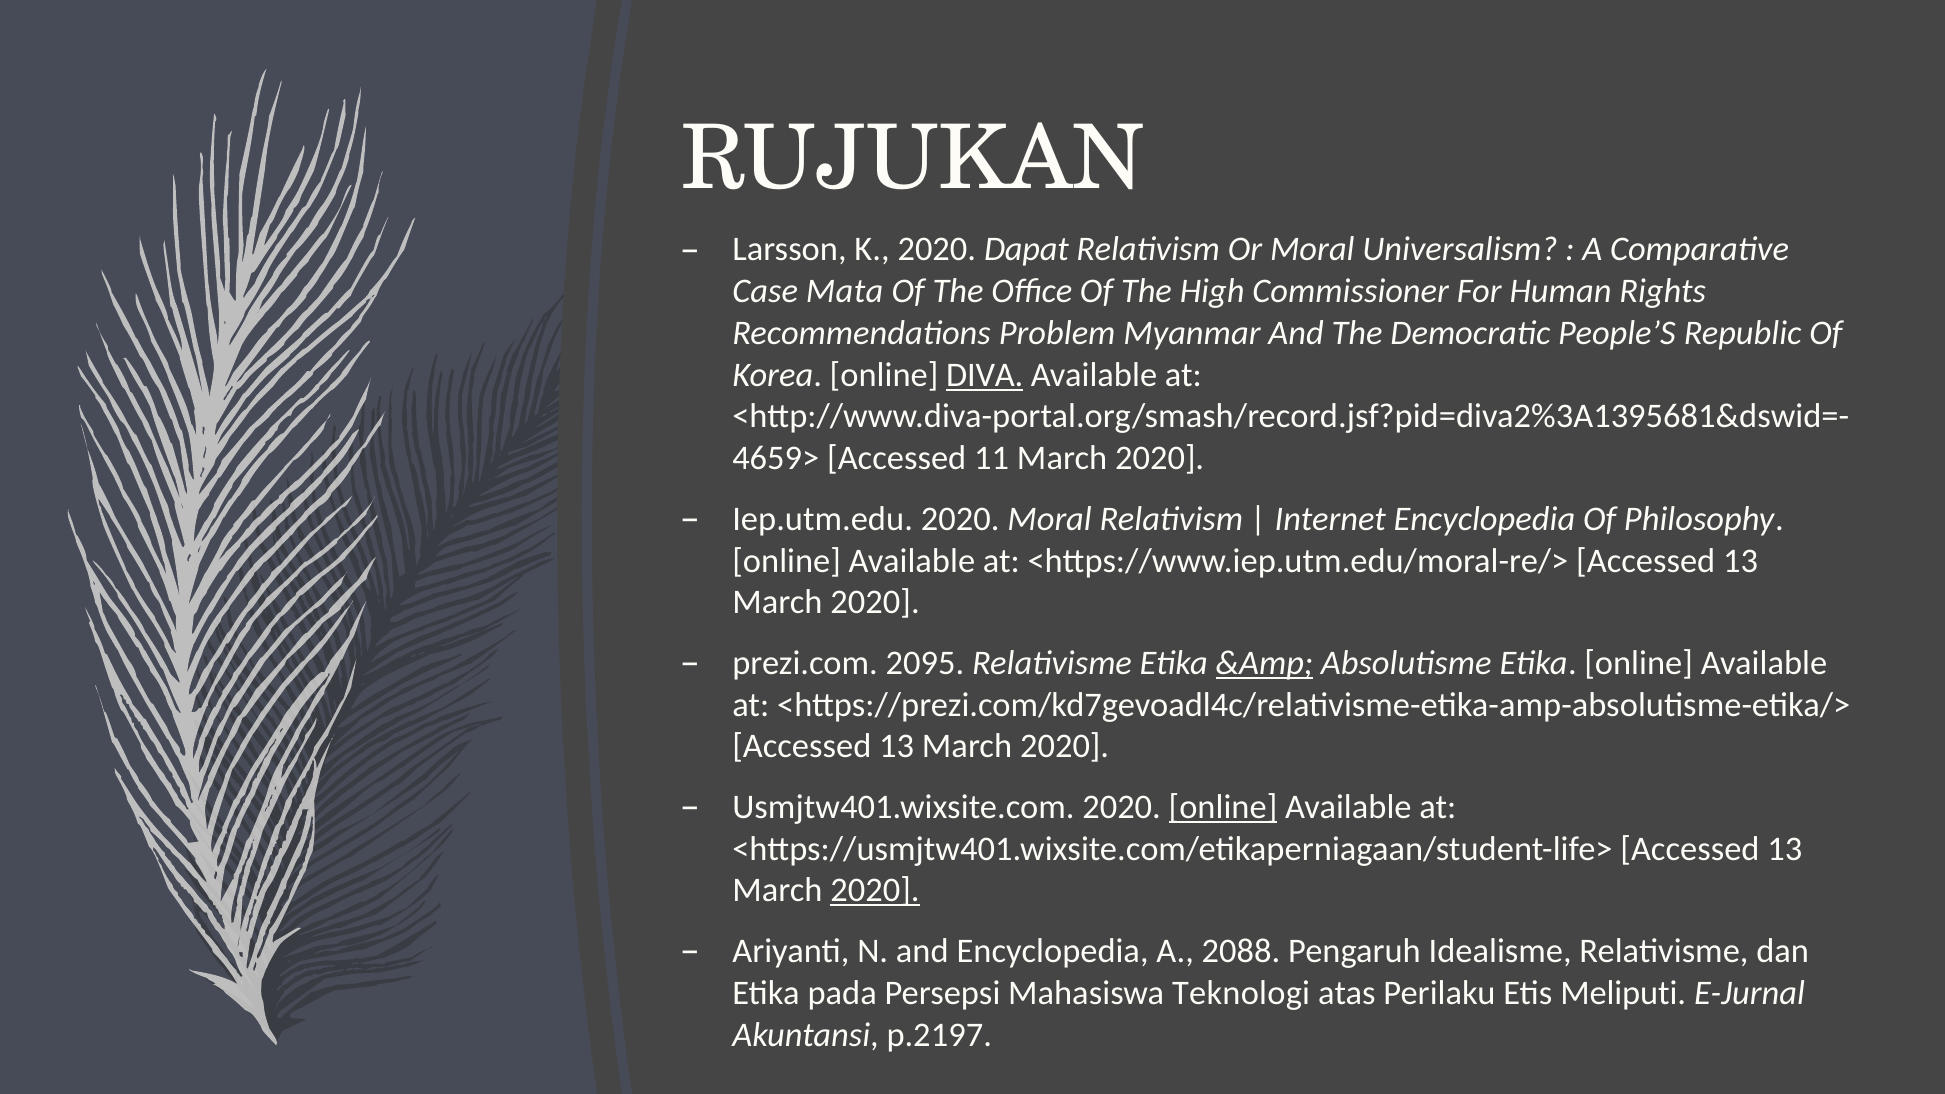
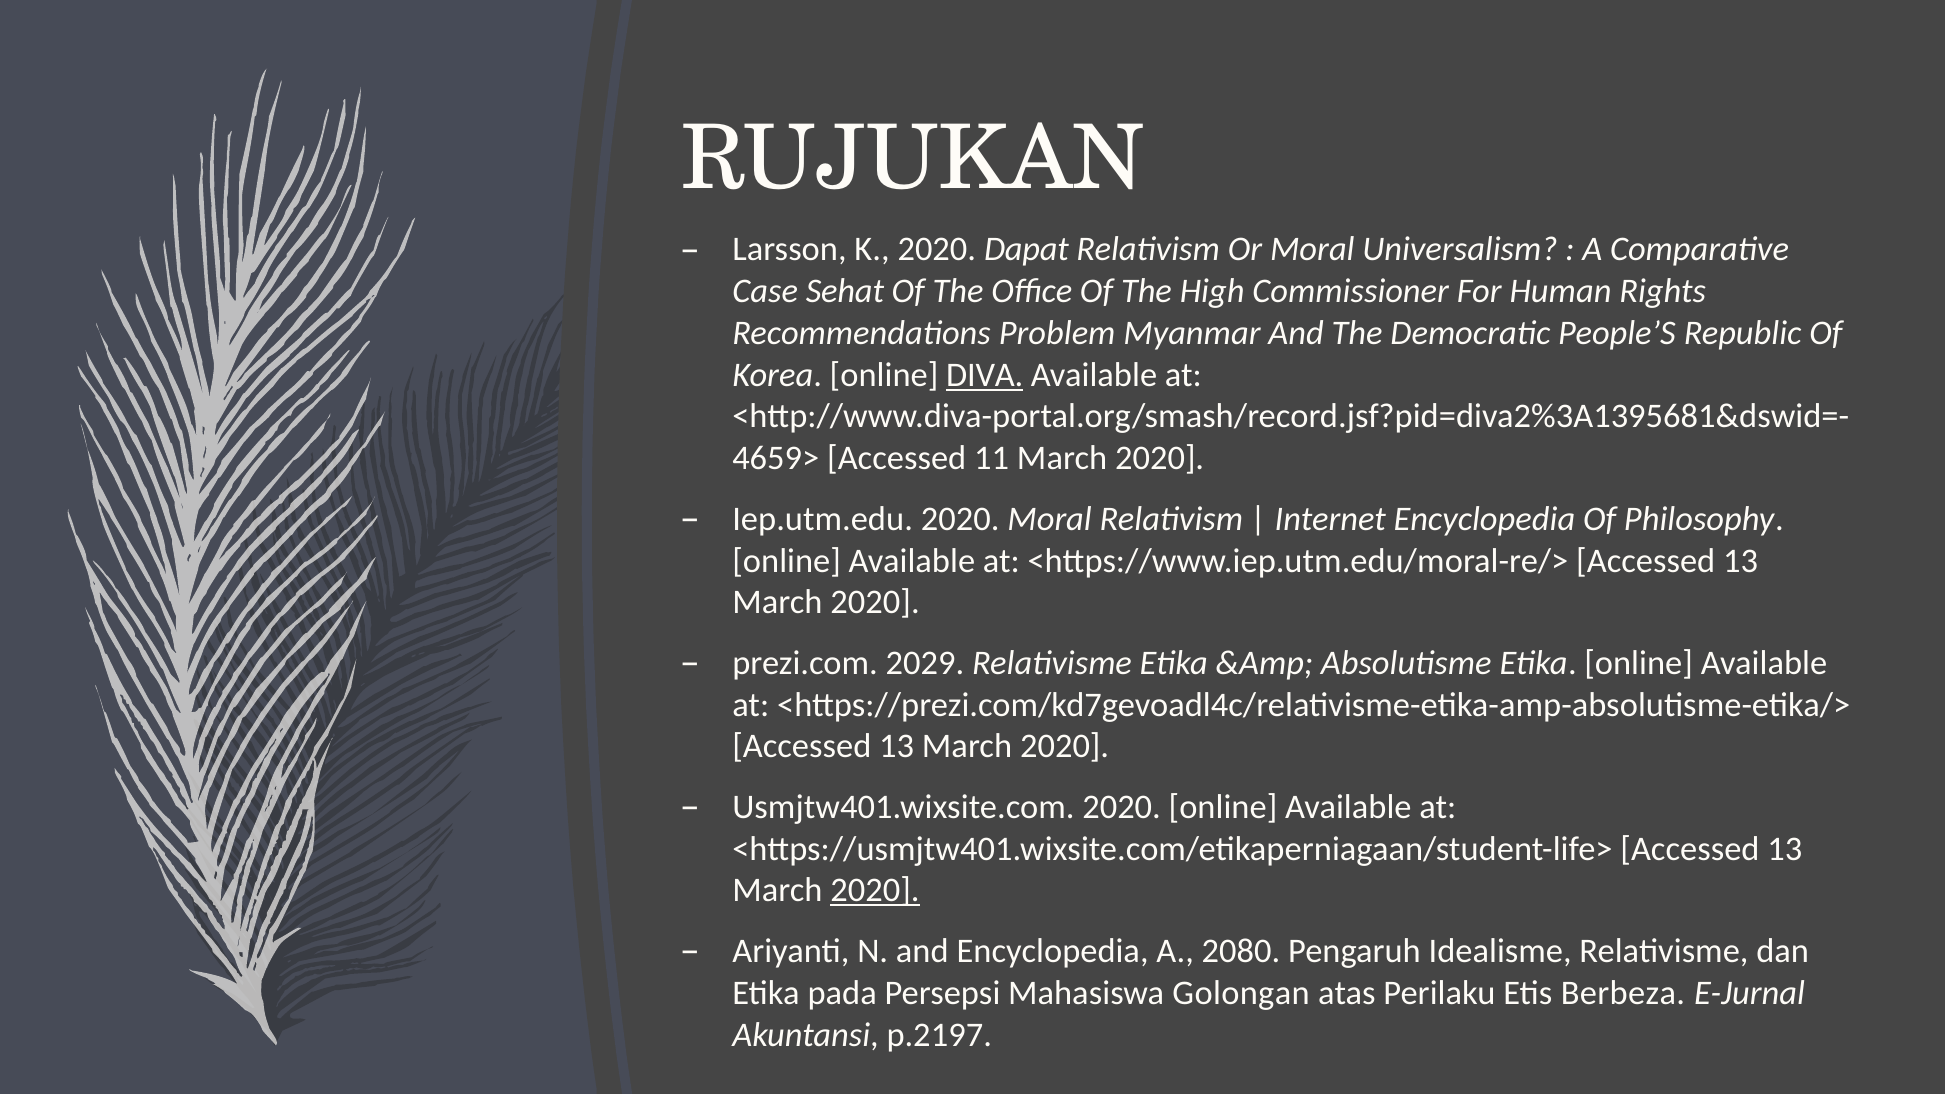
Mata: Mata -> Sehat (845, 291)
2095: 2095 -> 2029 (925, 663)
&Amp underline: present -> none (1264, 663)
online underline: present -> none (1223, 807)
2088: 2088 -> 2080 (1241, 951)
Teknologi: Teknologi -> Golongan (1241, 993)
Meliputi: Meliputi -> Berbeza (1623, 993)
